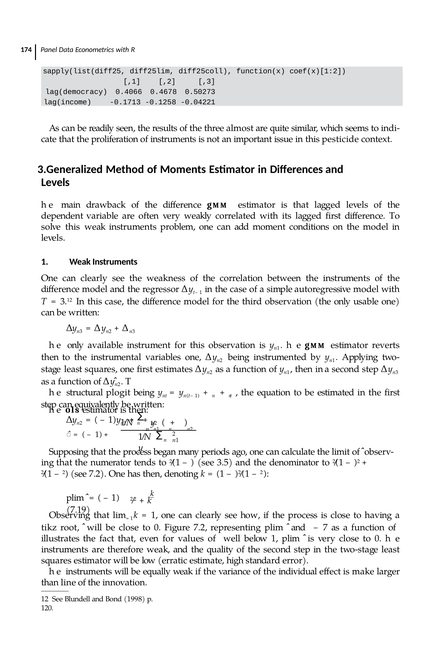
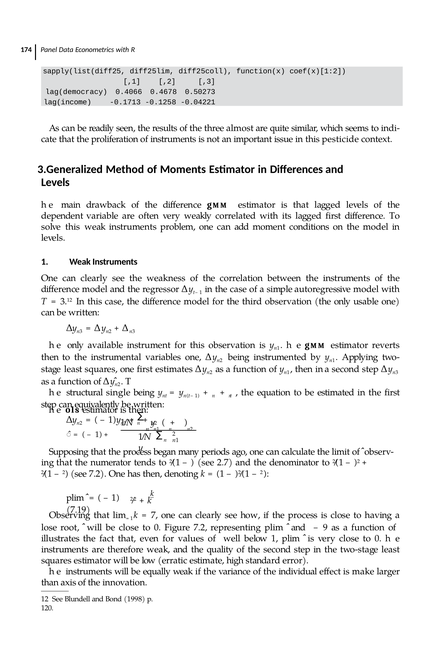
plogit: plogit -> single (118, 393)
3.5: 3.5 -> 2.7 (225, 463)
1: 1 -> 7 (154, 515)
tikz: tikz -> lose (49, 527)
7: 7 -> 9 (325, 527)
line: line -> axis (68, 583)
